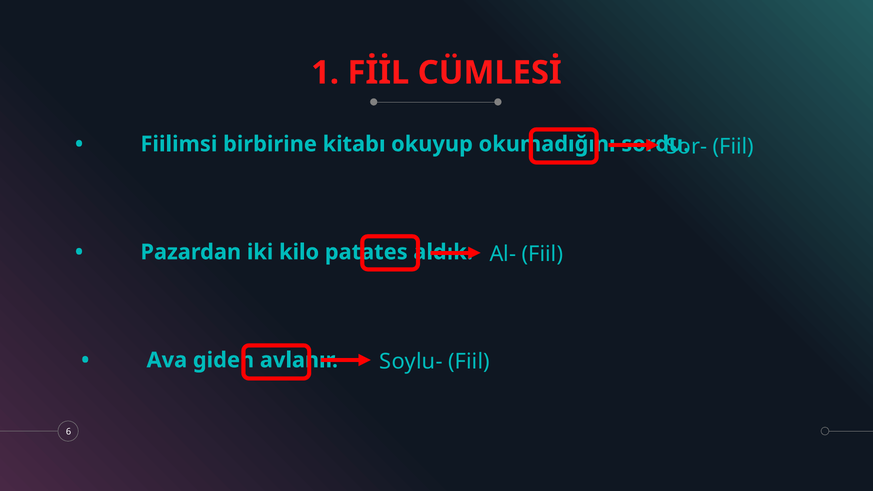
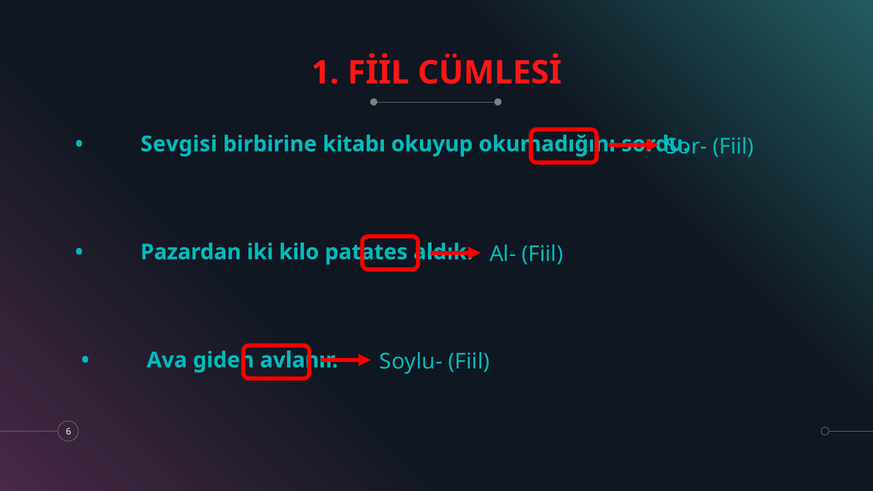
Fiilimsi: Fiilimsi -> Sevgisi (179, 144)
